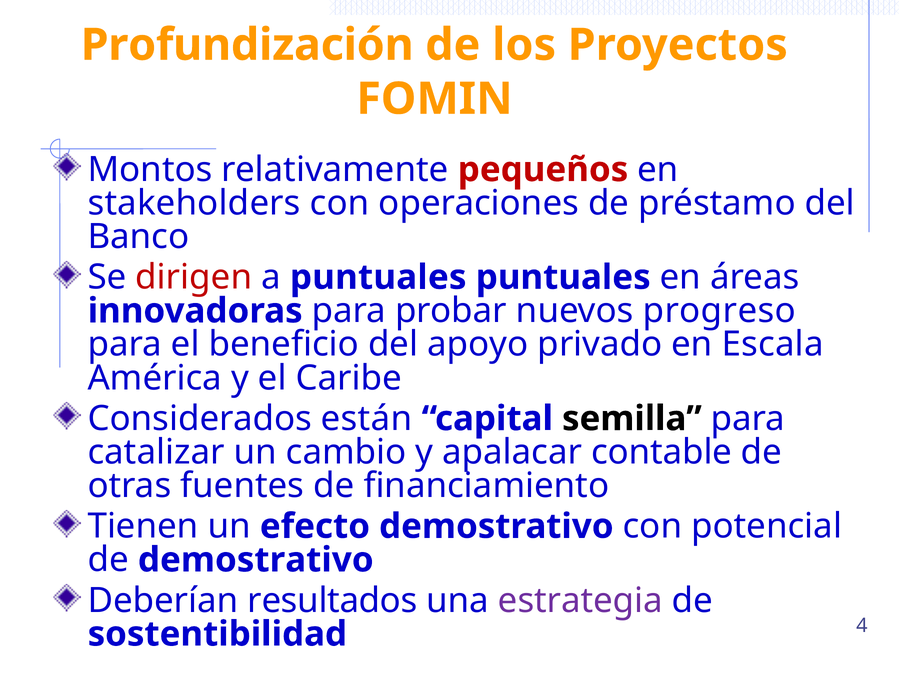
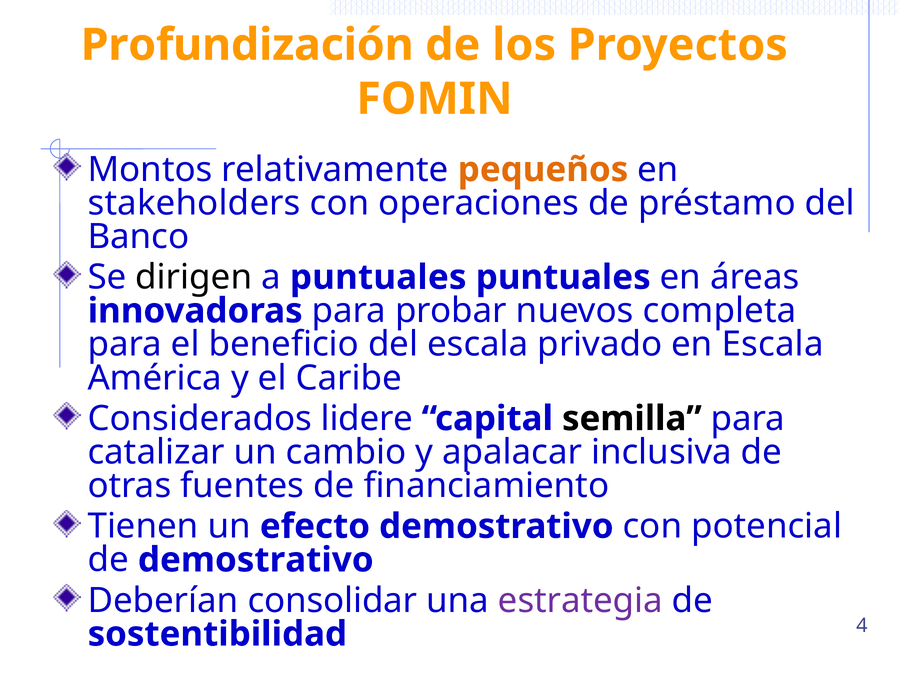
pequeños colour: red -> orange (543, 170)
dirigen colour: red -> black (194, 277)
progreso: progreso -> completa (720, 311)
del apoyo: apoyo -> escala (478, 345)
están: están -> lidere (367, 419)
contable: contable -> inclusiva (662, 452)
resultados: resultados -> consolidar (332, 601)
